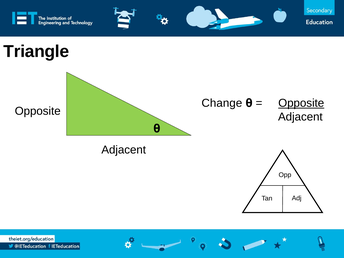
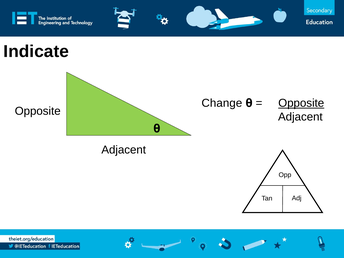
Triangle: Triangle -> Indicate (36, 51)
